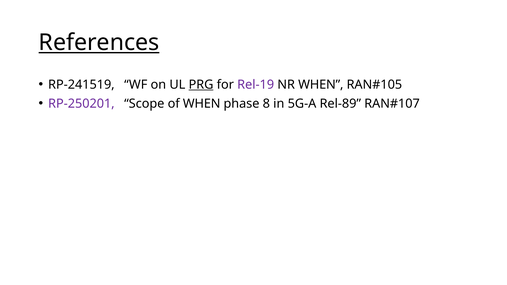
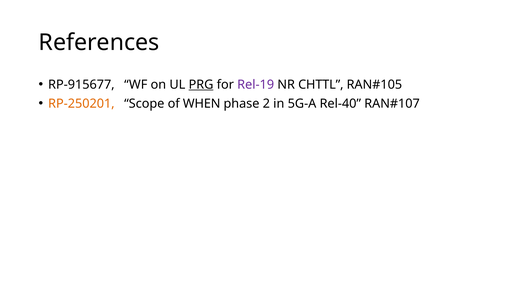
References underline: present -> none (99, 43)
RP-241519: RP-241519 -> RP-915677 (81, 85)
NR WHEN: WHEN -> CHTTL (321, 85)
RP-250201 colour: purple -> orange (81, 104)
8: 8 -> 2 (266, 104)
Rel-89: Rel-89 -> Rel-40 (340, 104)
